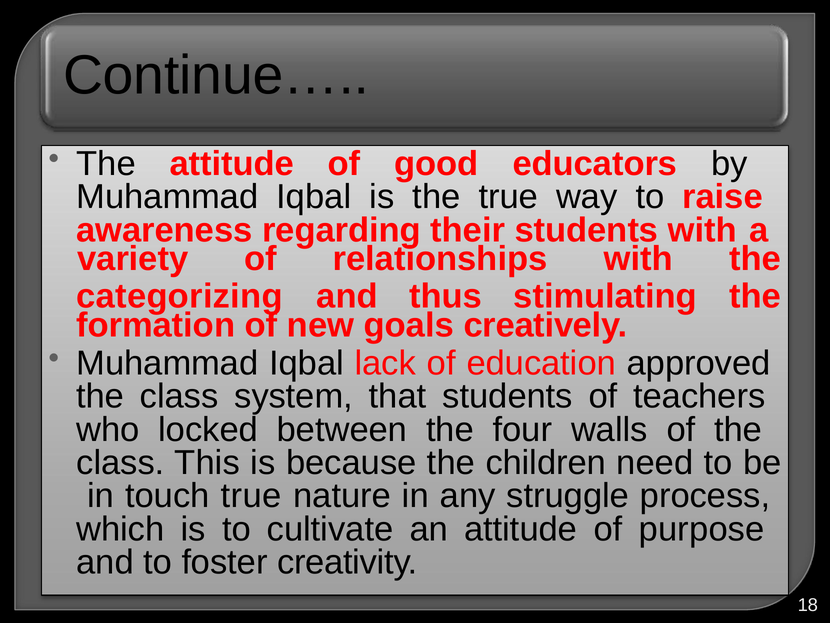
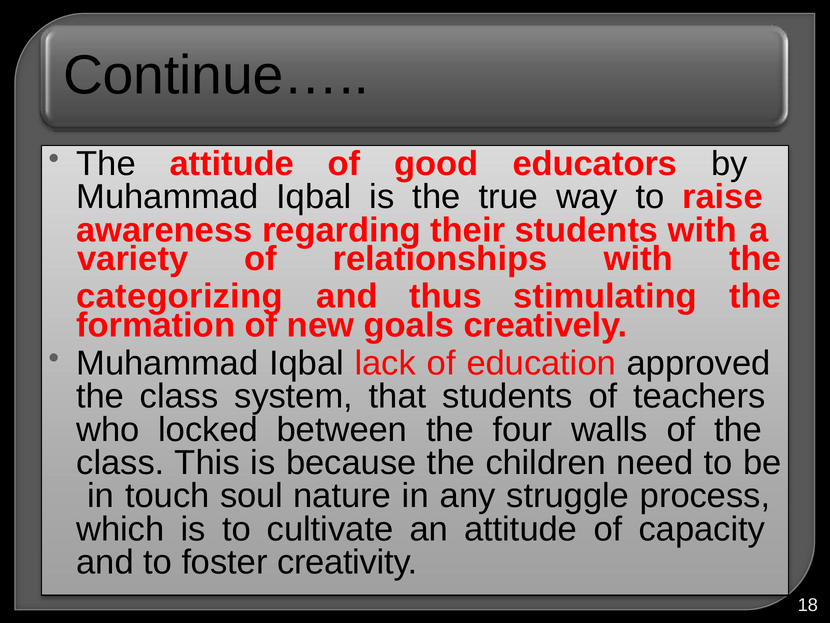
touch true: true -> soul (252, 496)
purpose: purpose -> capacity (702, 529)
